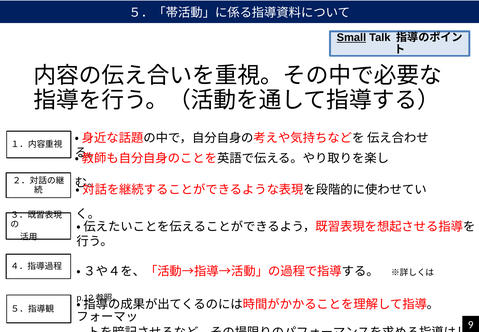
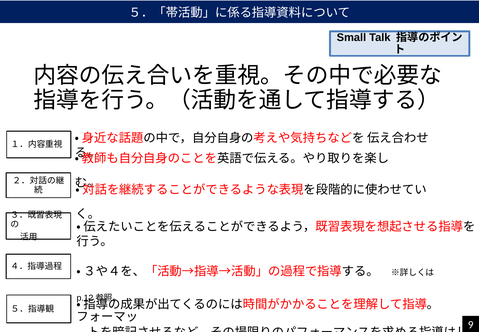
Small underline: present -> none (351, 37)
